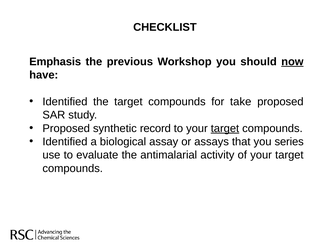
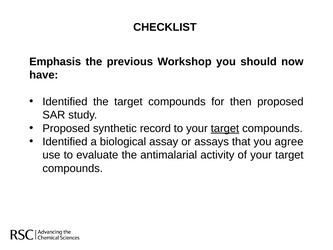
now underline: present -> none (292, 62)
take: take -> then (241, 102)
series: series -> agree (289, 142)
